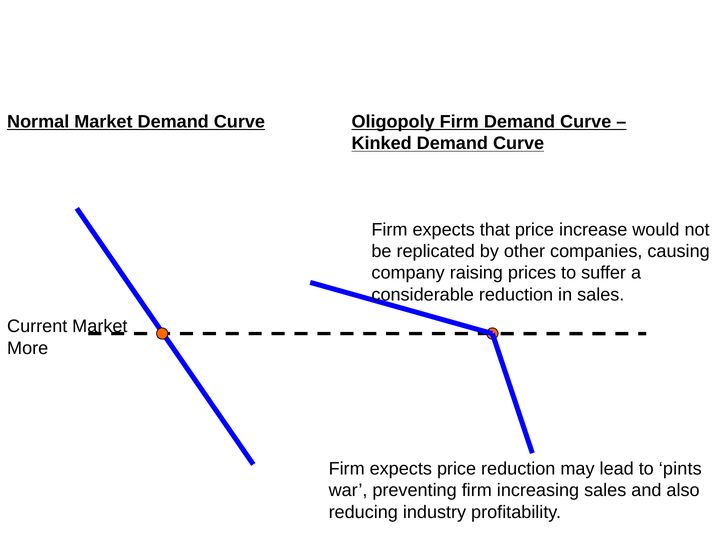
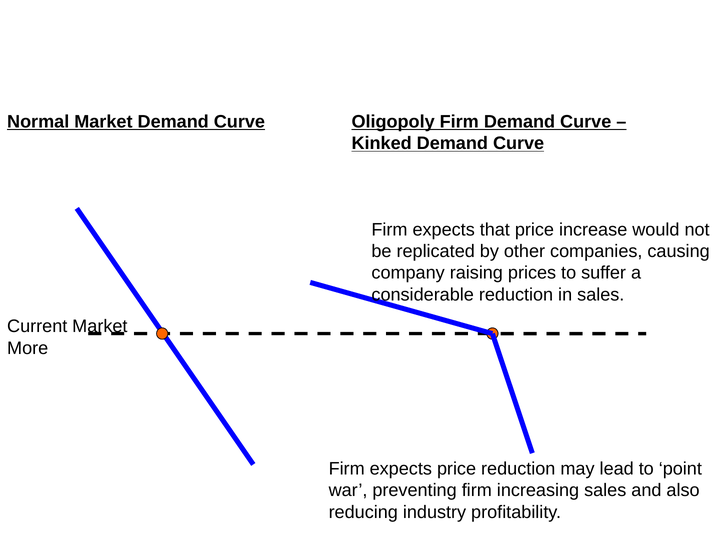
pints: pints -> point (680, 469)
